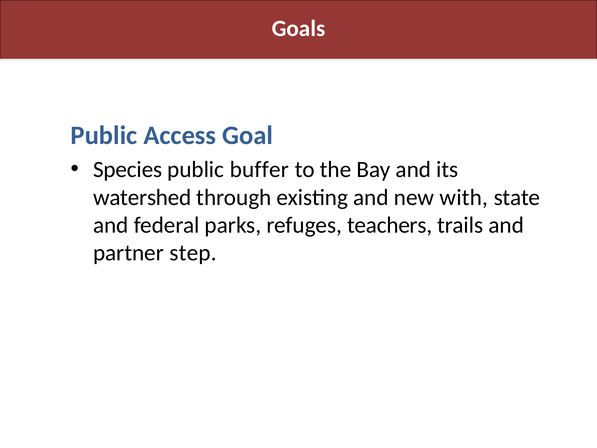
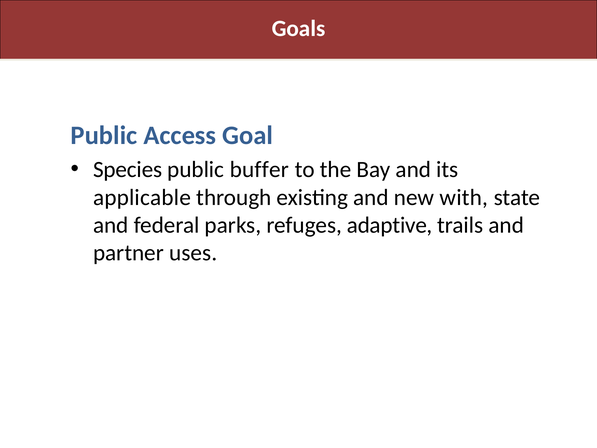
watershed: watershed -> applicable (142, 197)
teachers: teachers -> adaptive (390, 225)
step: step -> uses (193, 253)
